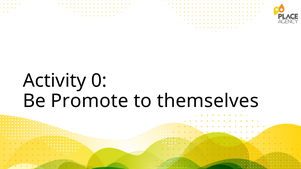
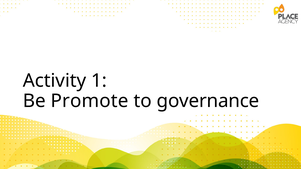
0: 0 -> 1 (99, 81)
themselves: themselves -> governance (208, 101)
